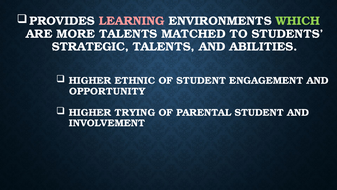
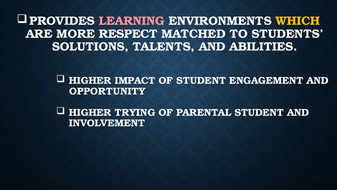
WHICH colour: light green -> yellow (298, 21)
MORE TALENTS: TALENTS -> RESPECT (128, 34)
STRATEGIC: STRATEGIC -> SOLUTIONS (90, 47)
ETHNIC: ETHNIC -> IMPACT (135, 80)
